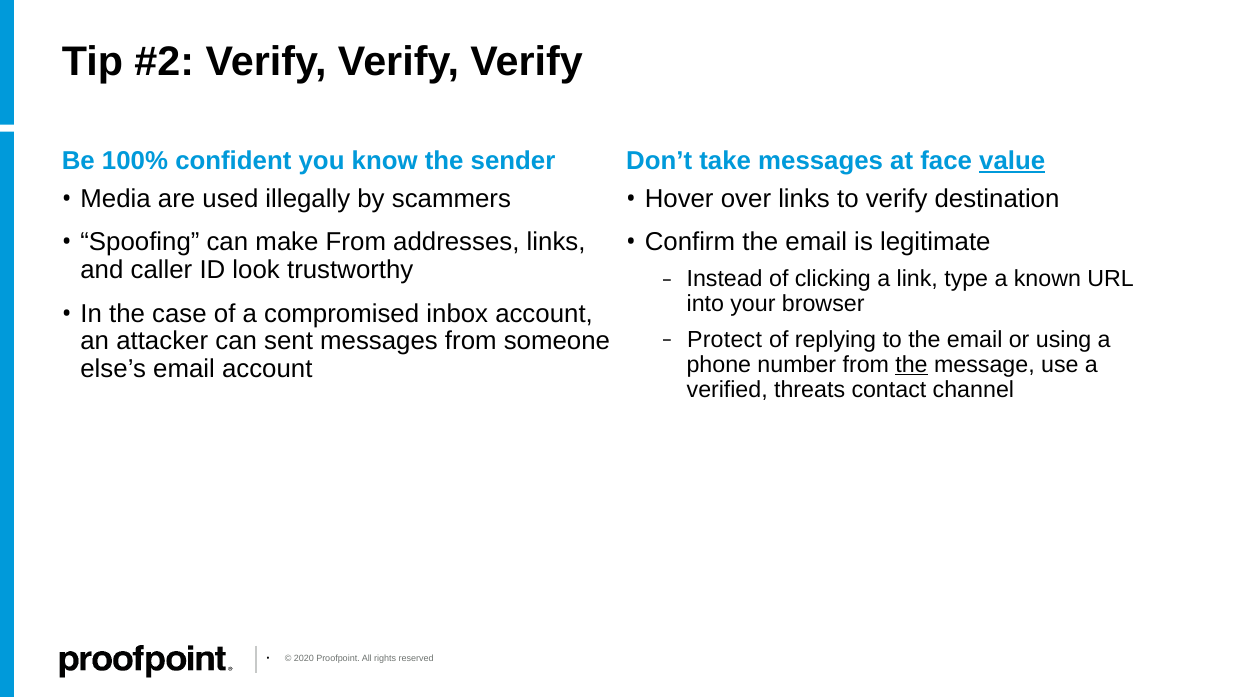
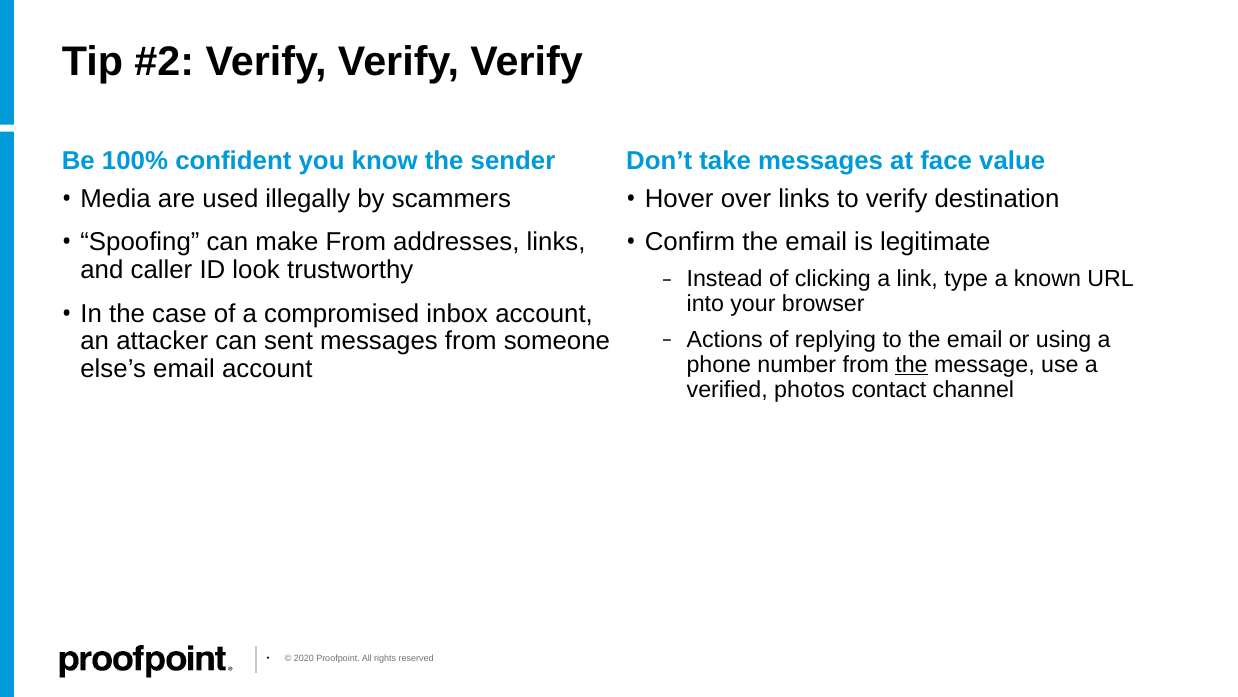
value underline: present -> none (1012, 161)
Protect: Protect -> Actions (725, 339)
threats: threats -> photos (810, 390)
